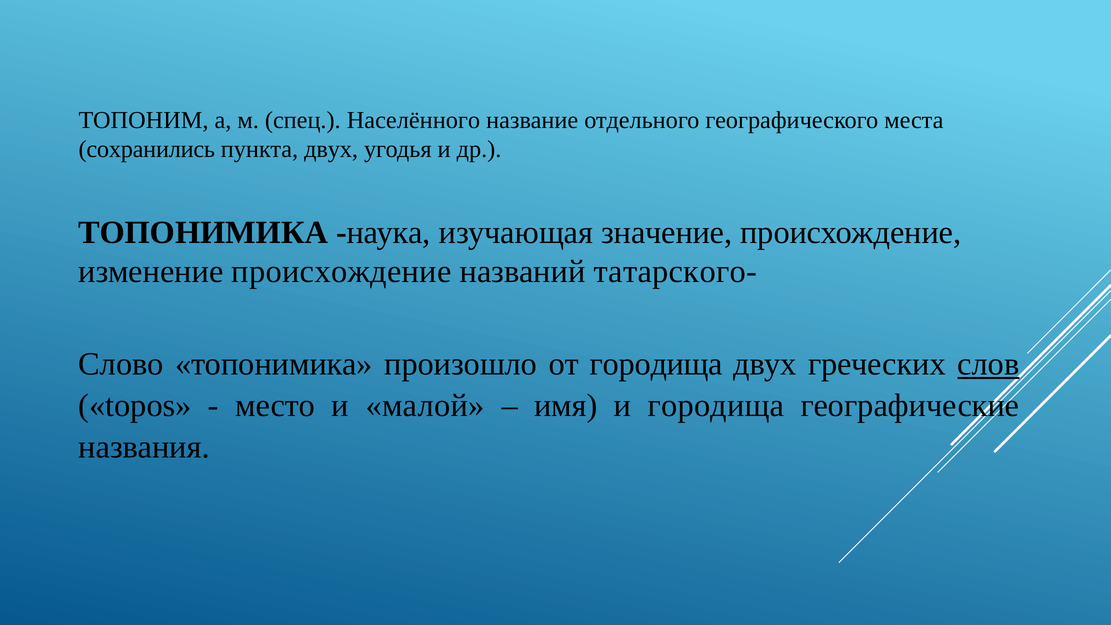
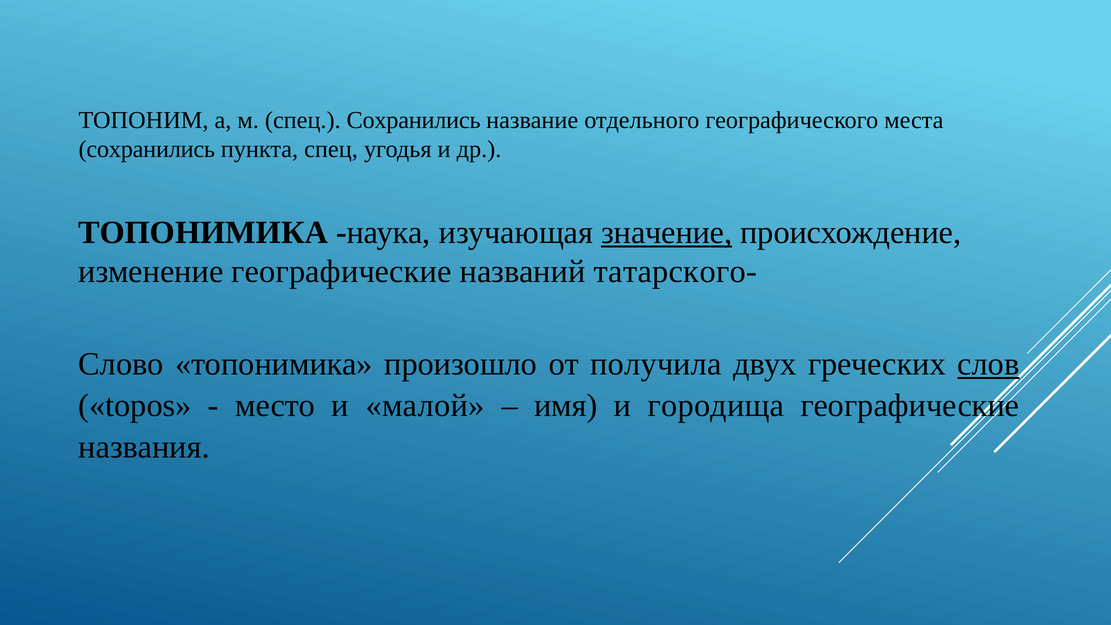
спец Населённого: Населённого -> Сохранились (414, 120)
пункта двух: двух -> спец (331, 149)
значение underline: none -> present (667, 233)
изменение происхождение: происхождение -> географические (342, 271)
от городища: городища -> получила (656, 364)
